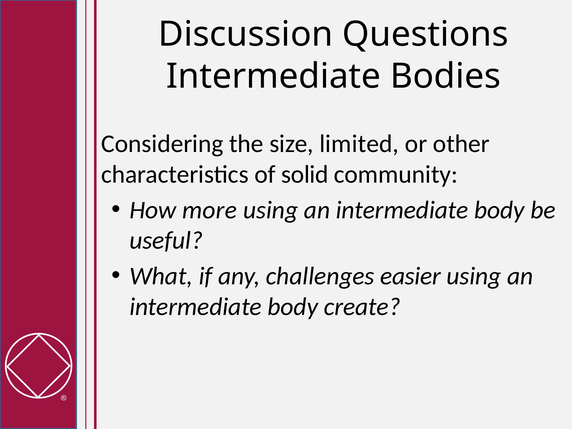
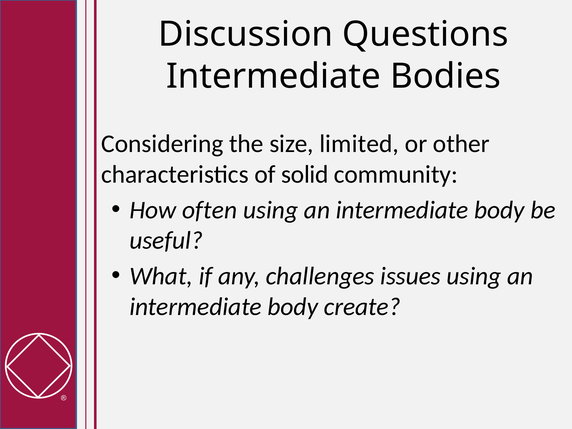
more: more -> often (210, 210)
easier: easier -> issues (410, 276)
